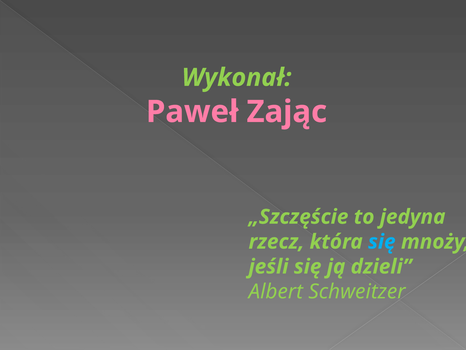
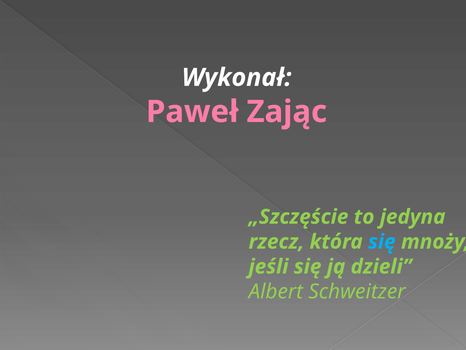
Wykonał colour: light green -> white (237, 77)
